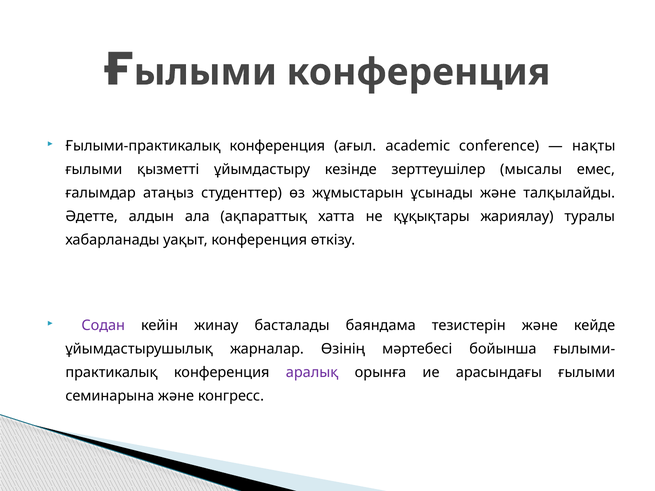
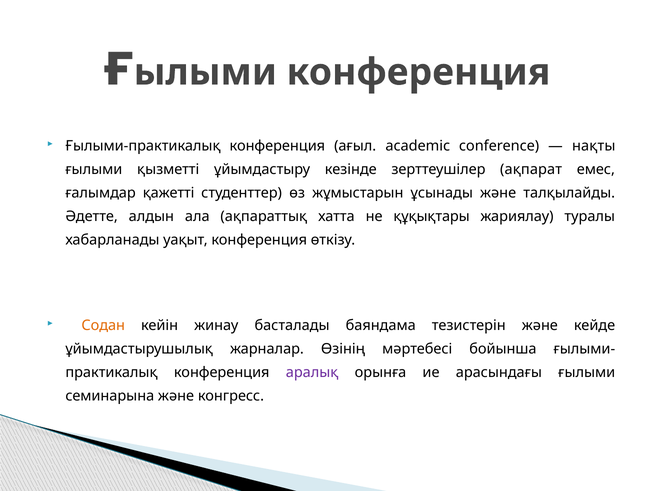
мысалы: мысалы -> ақпарат (531, 169)
атаңыз: атаңыз -> қажетті (169, 193)
Содан colour: purple -> orange (103, 326)
